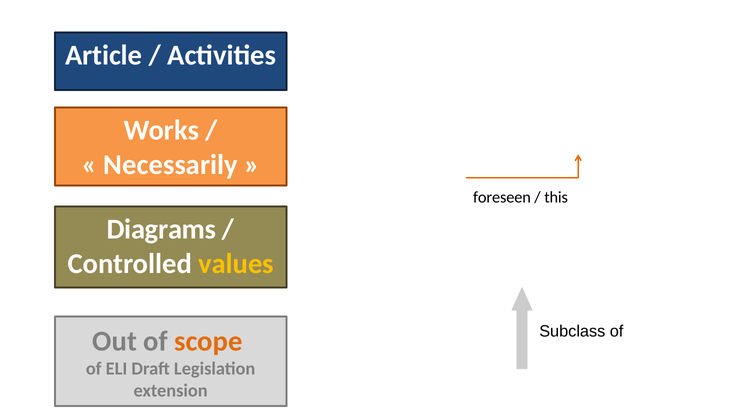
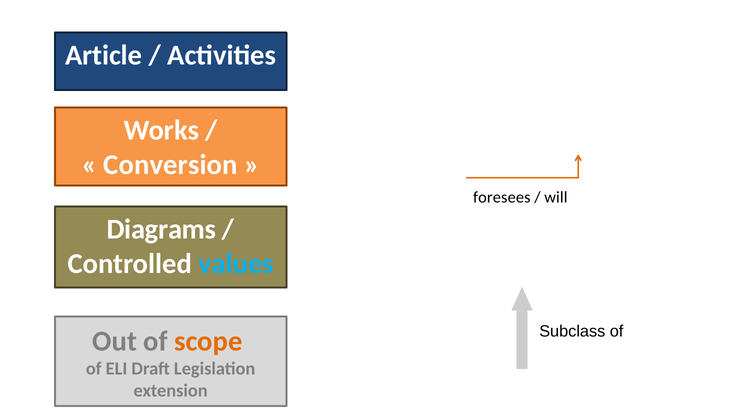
Necessarily: Necessarily -> Conversion (171, 164)
foreseen: foreseen -> foresees (502, 197)
this: this -> will (556, 197)
values colour: yellow -> light blue (236, 263)
